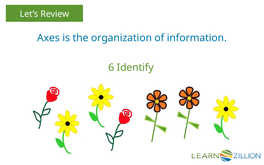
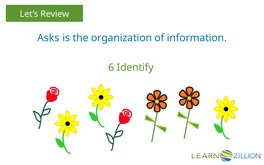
Axes: Axes -> Asks (48, 38)
